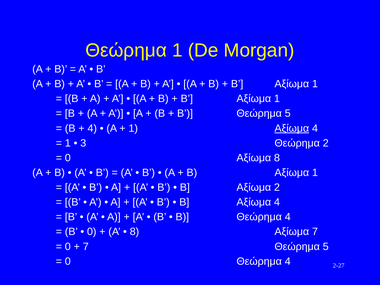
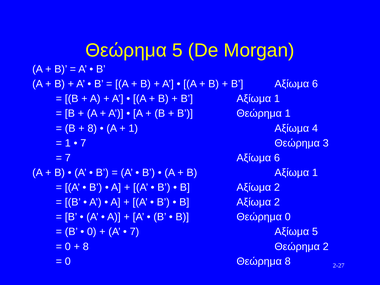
Θεώρημα 1: 1 -> 5 (177, 50)
B Αξίωμα 1: 1 -> 6 (315, 84)
Β Θεώρημα 5: 5 -> 1 (288, 113)
4: 4 -> 8 (92, 128)
Αξίωμα underline: present -> none (292, 128)
3: 3 -> 7 (83, 143)
Θεώρημα 2: 2 -> 3 (326, 143)
0: 0 -> 7 (68, 158)
8: 8 -> 6 (277, 158)
4: 4 -> 2 (277, 202)
Β Θεώρημα 4: 4 -> 0 (288, 217)
8: 8 -> 7 (134, 232)
Αξίωμα 7: 7 -> 5 (315, 232)
7: 7 -> 8 (86, 247)
5: 5 -> 2 (326, 247)
0 Θεώρημα 4: 4 -> 8 (288, 261)
